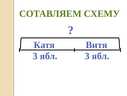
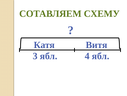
ябл 3: 3 -> 4 (87, 56)
